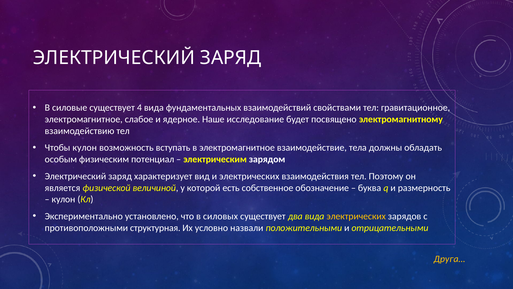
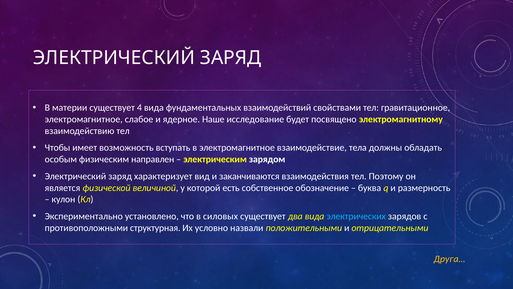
силовые: силовые -> материи (70, 108)
Чтобы кулон: кулон -> имеет (85, 148)
потенциал: потенциал -> направлен (153, 159)
и электрических: электрических -> заканчиваются (249, 176)
электрических colour: yellow -> light blue (356, 216)
